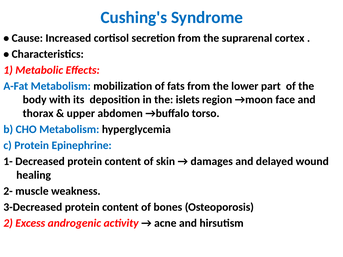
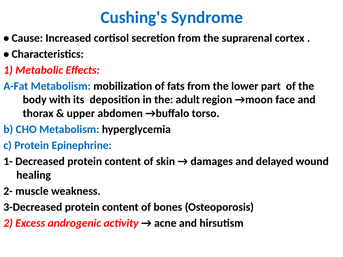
islets: islets -> adult (188, 100)
